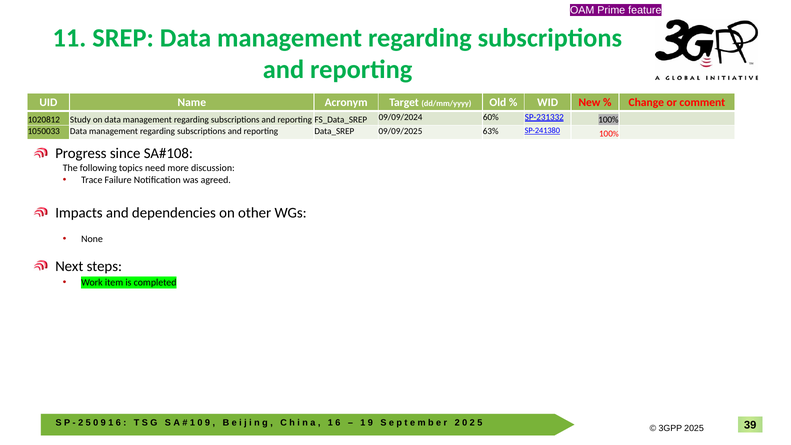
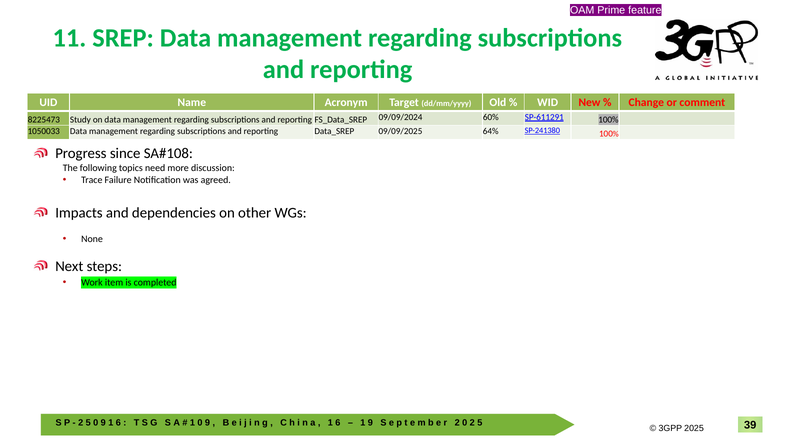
1020812: 1020812 -> 8225473 (44, 120)
SP-231332: SP-231332 -> SP-611291 (544, 117)
63%: 63% -> 64% (491, 131)
